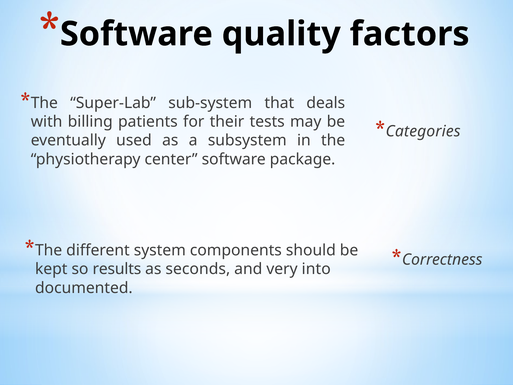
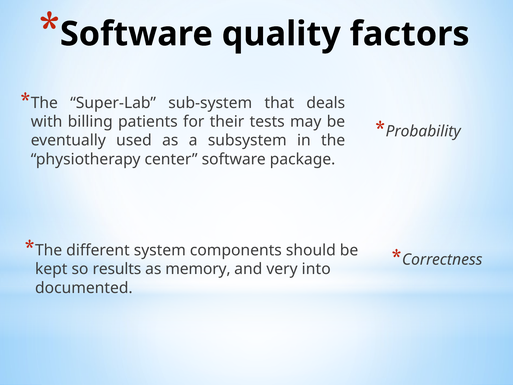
Categories: Categories -> Probability (423, 131)
seconds: seconds -> memory (198, 269)
